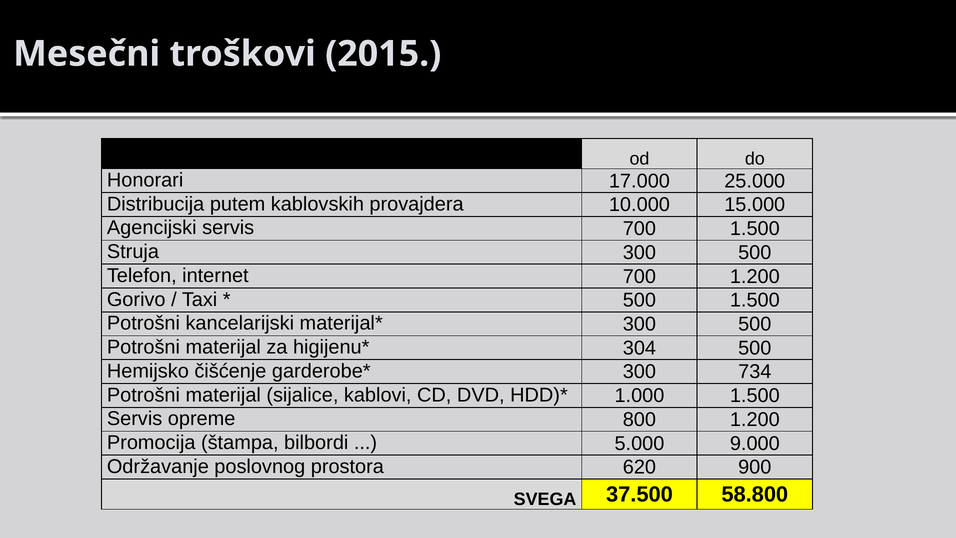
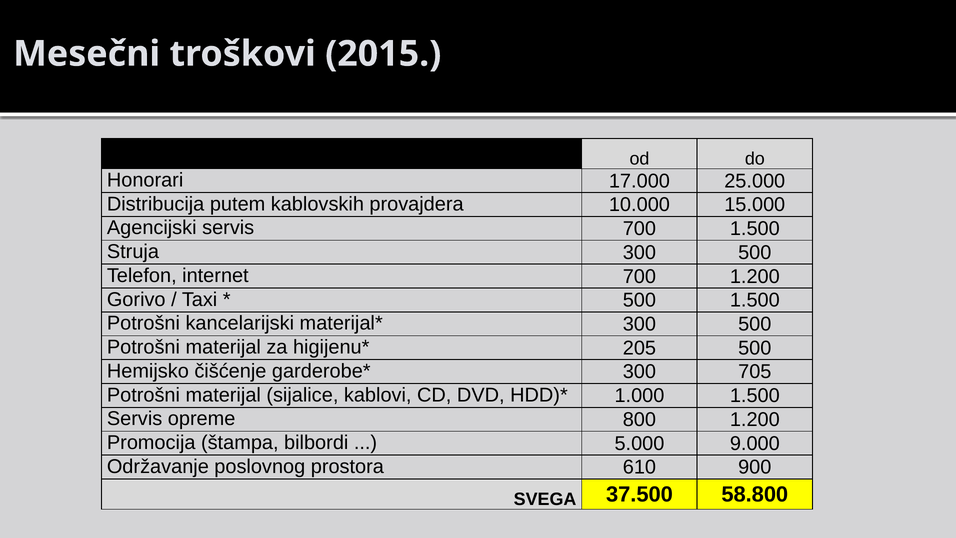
304: 304 -> 205 (639, 348)
734: 734 -> 705 (755, 372)
620: 620 -> 610 (639, 467)
